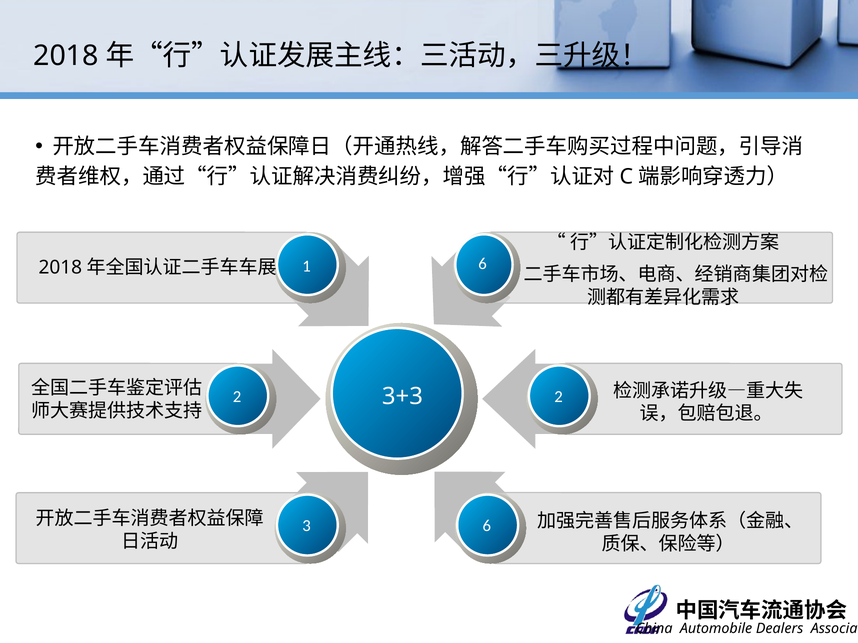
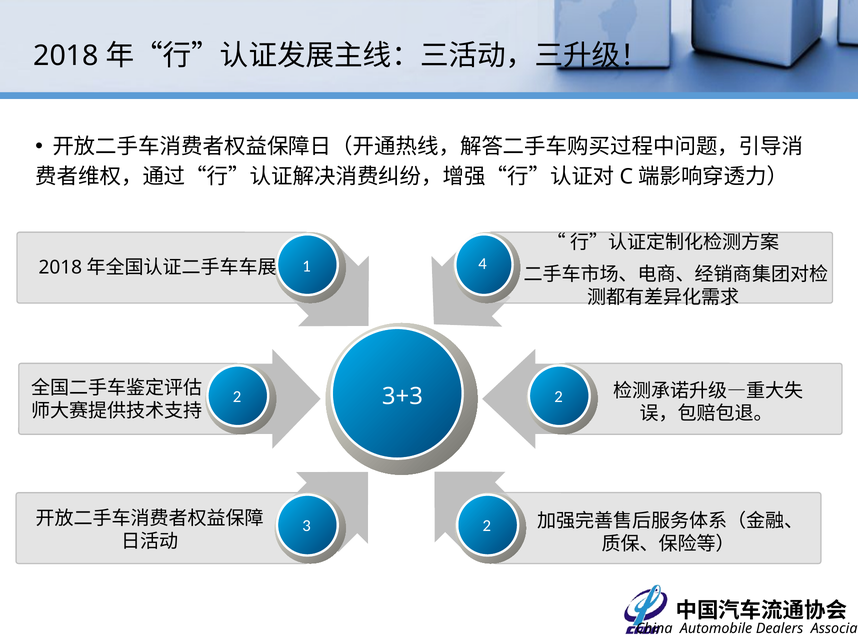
1 6: 6 -> 4 (483, 264)
3 6: 6 -> 2 (487, 526)
